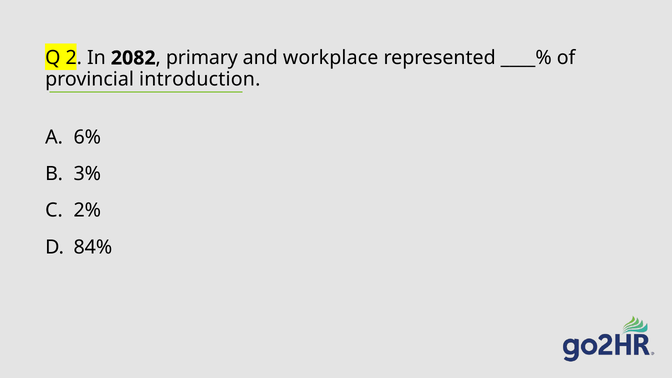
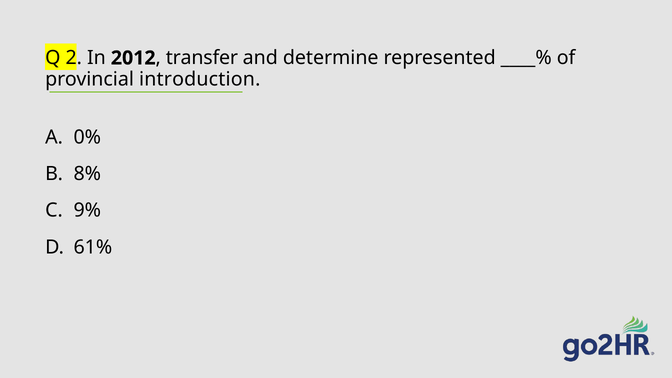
2082: 2082 -> 2012 (133, 58)
primary: primary -> transfer (202, 58)
workplace: workplace -> determine (331, 58)
6%: 6% -> 0% (87, 137)
3%: 3% -> 8% (87, 174)
2%: 2% -> 9% (87, 210)
84%: 84% -> 61% (93, 247)
